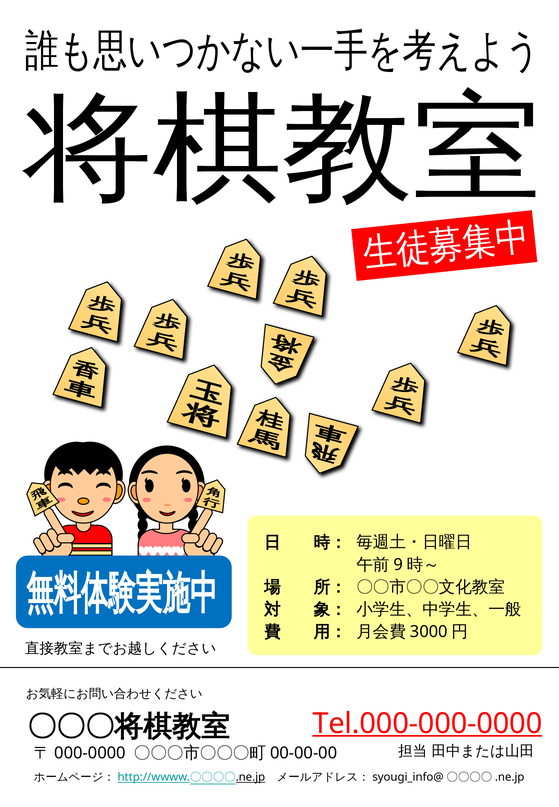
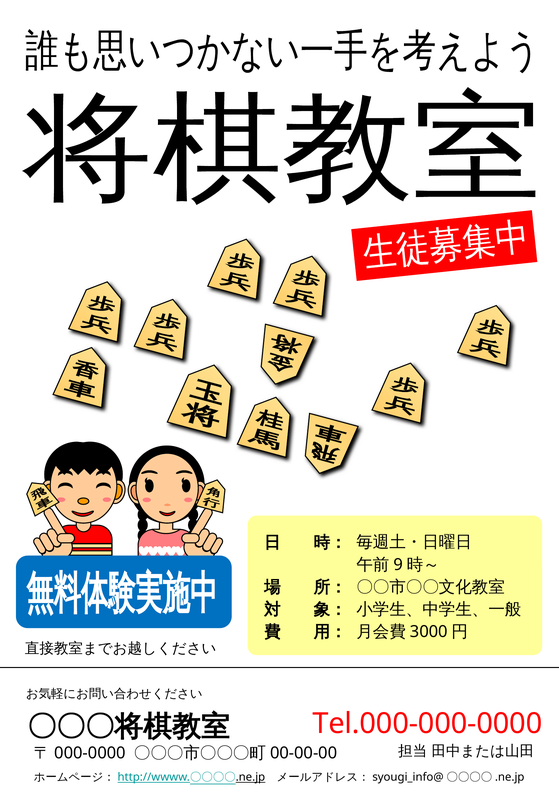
Tel.000-000-0000 underline: present -> none (427, 724)
